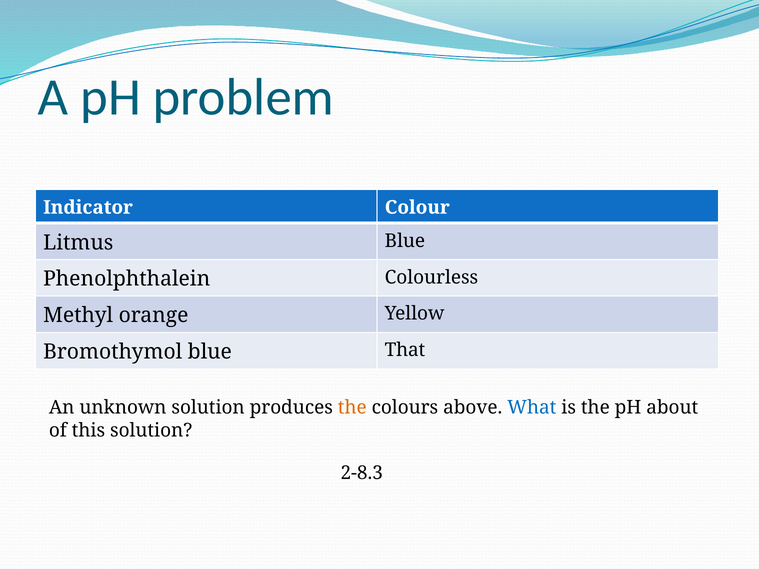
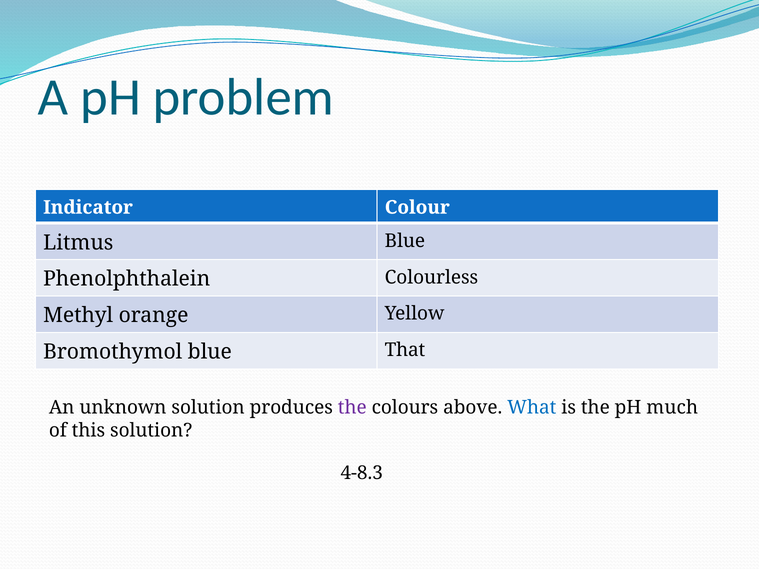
the colour: orange -> purple (352, 408)
about: about -> much (672, 408)
2-8.3: 2-8.3 -> 4-8.3 (362, 473)
